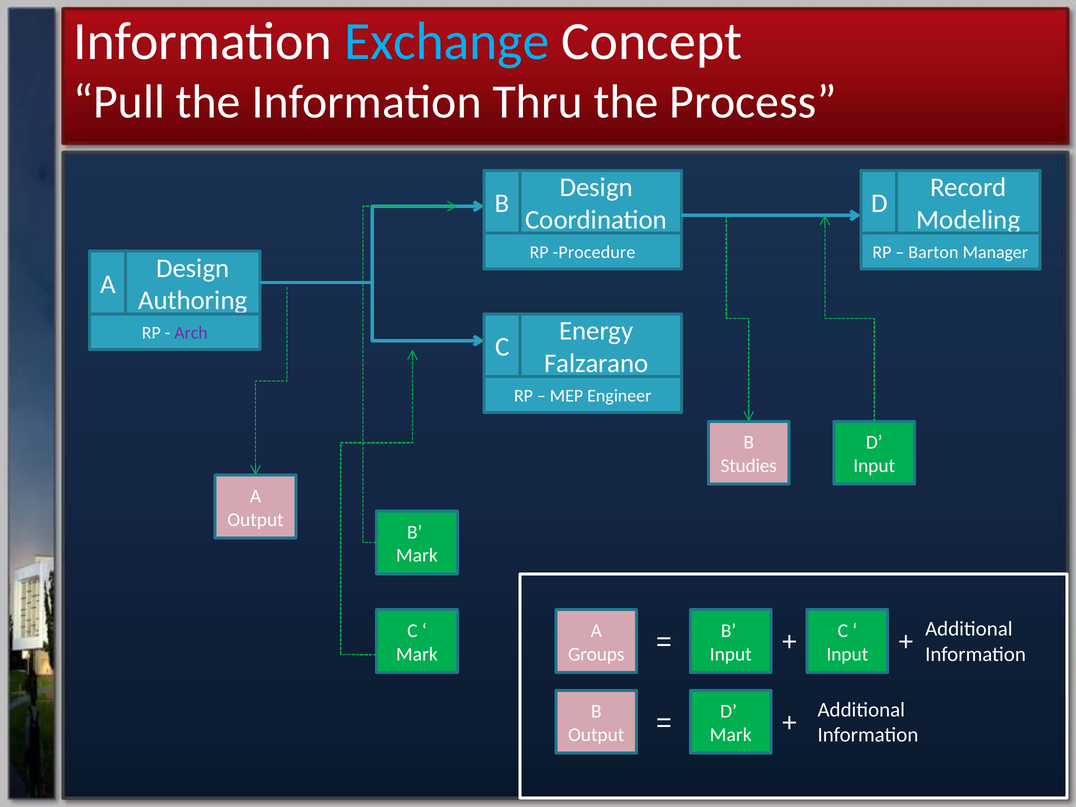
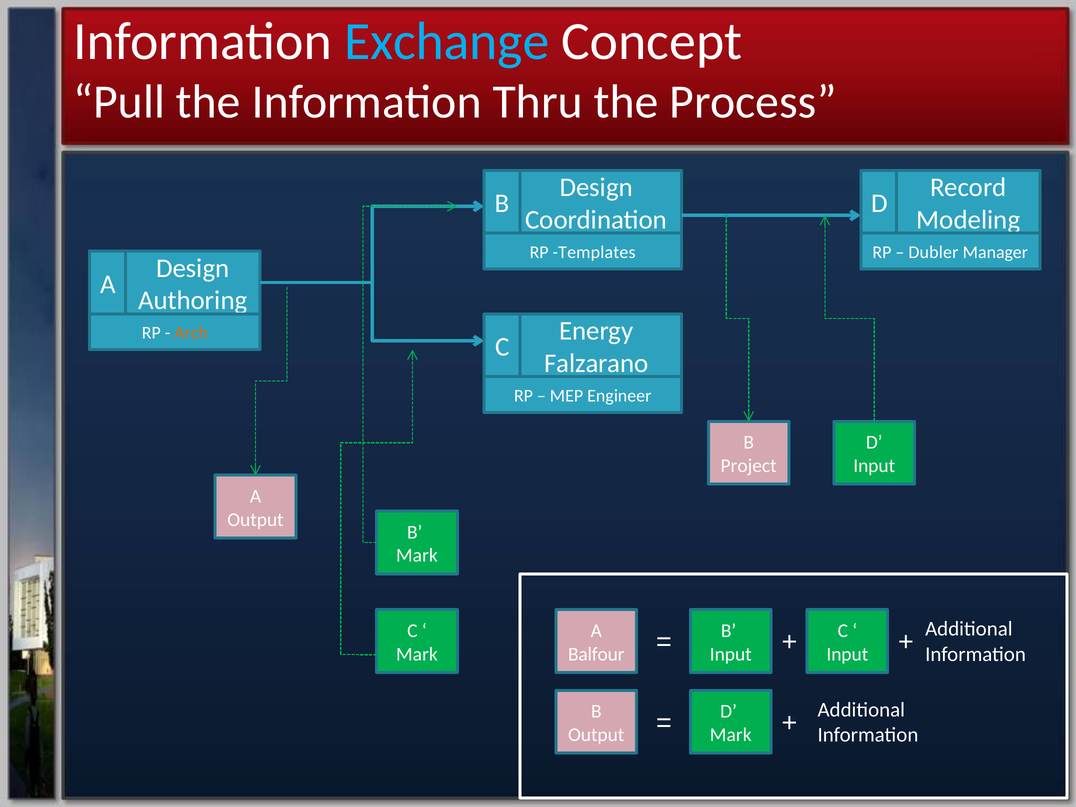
Procedure: Procedure -> Templates (594, 252)
Barton: Barton -> Dubler (933, 252)
Arch colour: purple -> orange (191, 333)
Studies: Studies -> Project (749, 466)
Groups: Groups -> Balfour (596, 654)
